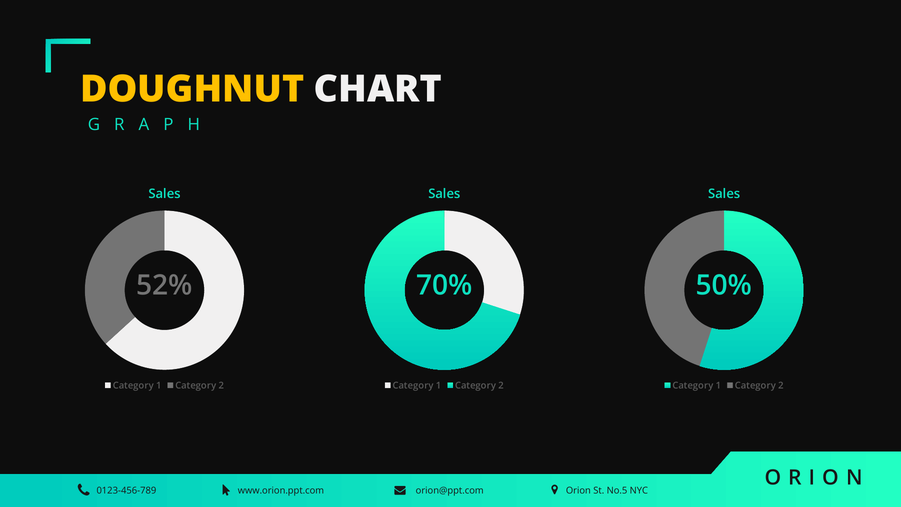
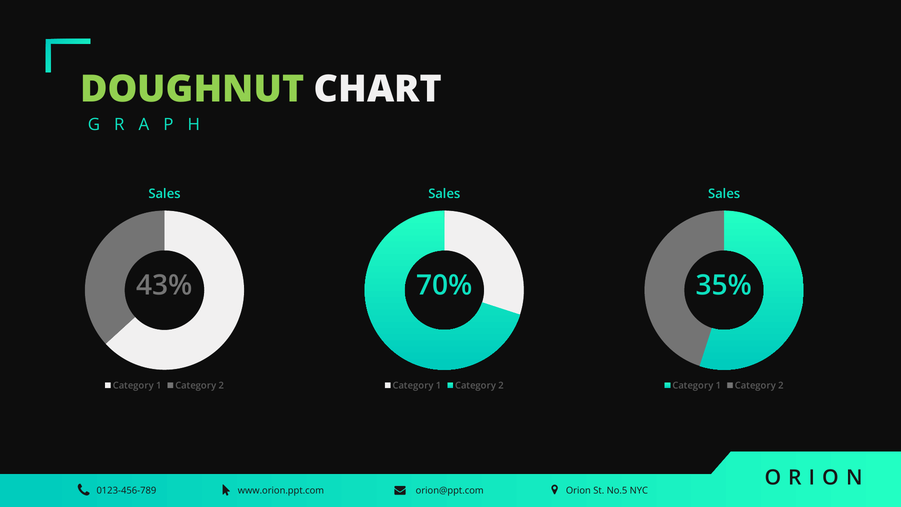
DOUGHNUT colour: yellow -> light green (192, 89)
52%: 52% -> 43% (164, 285)
50%: 50% -> 35% (724, 285)
